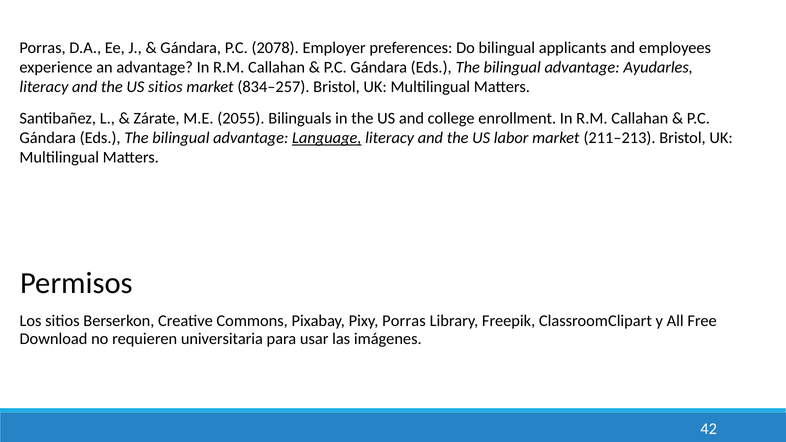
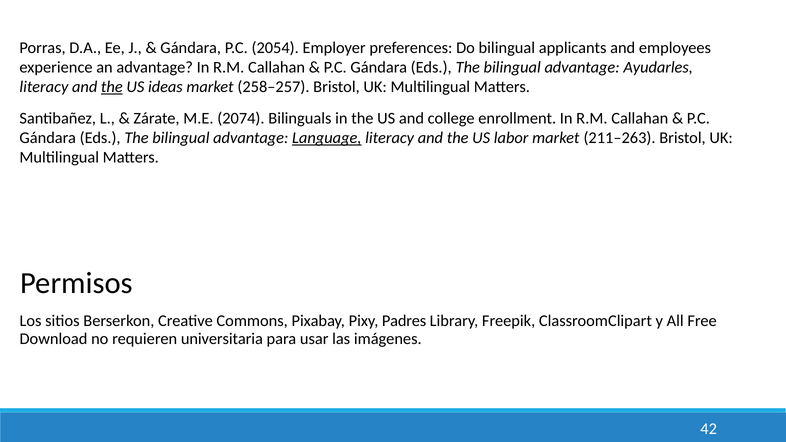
2078: 2078 -> 2054 (275, 48)
the underline: none -> present (112, 87)
US sitios: sitios -> ideas (165, 87)
834–257: 834–257 -> 258–257 (273, 87)
2055: 2055 -> 2074 (241, 118)
211–213: 211–213 -> 211–263 (620, 138)
Pixy Porras: Porras -> Padres (404, 321)
